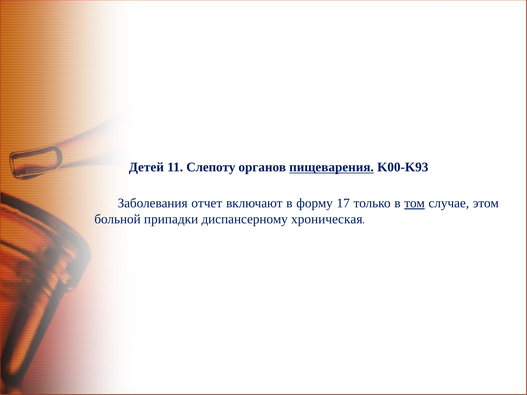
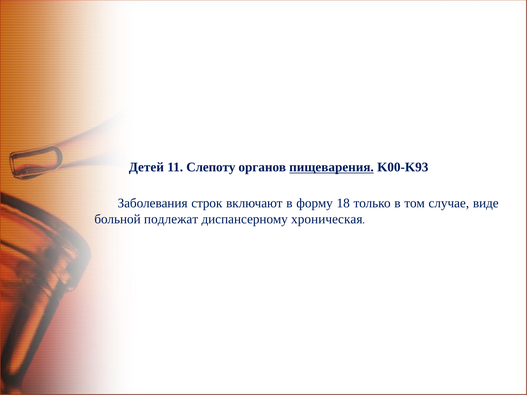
отчет: отчет -> строк (207, 203)
17: 17 -> 18 (343, 203)
том underline: present -> none (415, 203)
этом: этом -> виде (486, 203)
припадки: припадки -> подлежат (171, 219)
